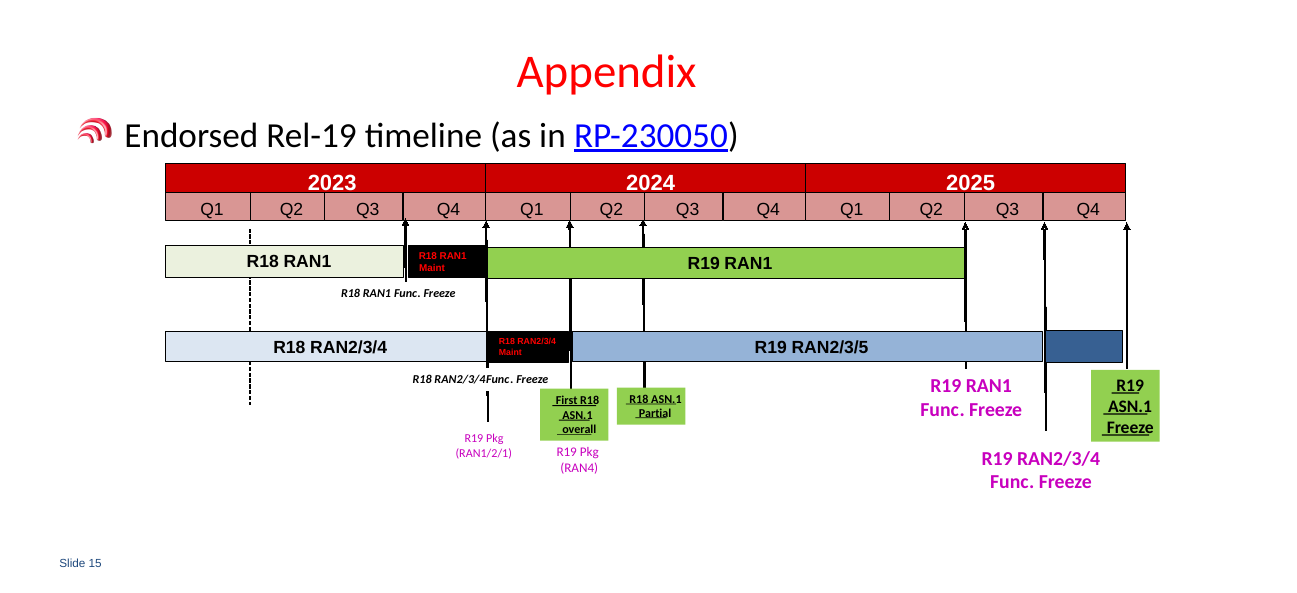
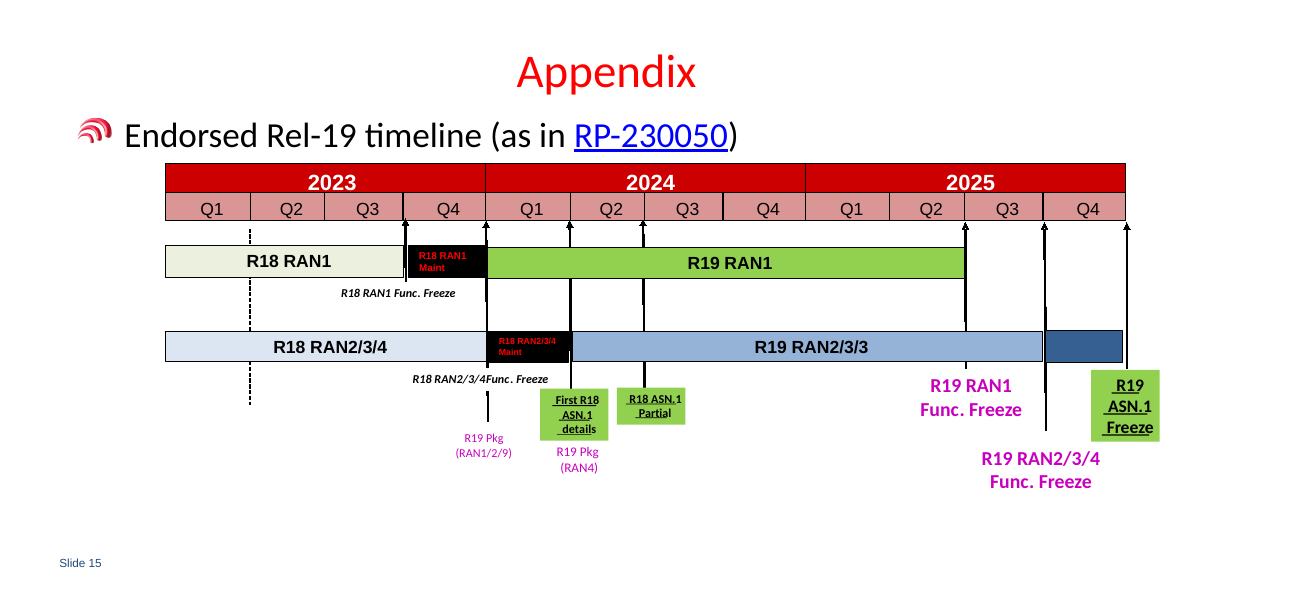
RAN2/3/5: RAN2/3/5 -> RAN2/3/3 (830, 348)
overall: overall -> details (579, 430)
RAN1/2/1: RAN1/2/1 -> RAN1/2/9 (484, 453)
